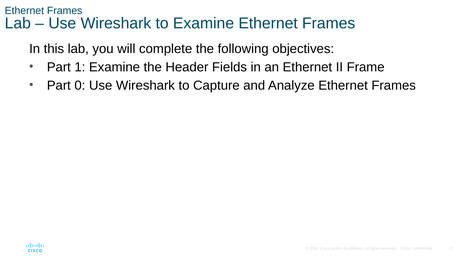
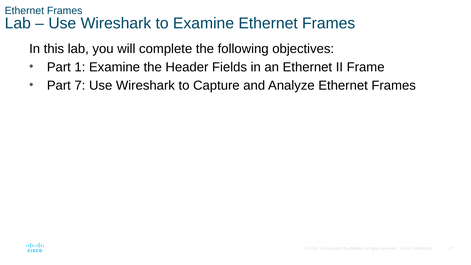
0: 0 -> 7 (80, 85)
